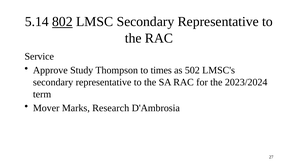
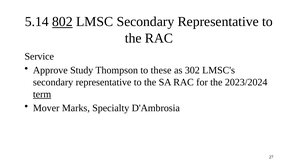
times: times -> these (161, 70)
502: 502 -> 302 (192, 70)
term underline: none -> present (42, 94)
Research: Research -> Specialty (111, 108)
